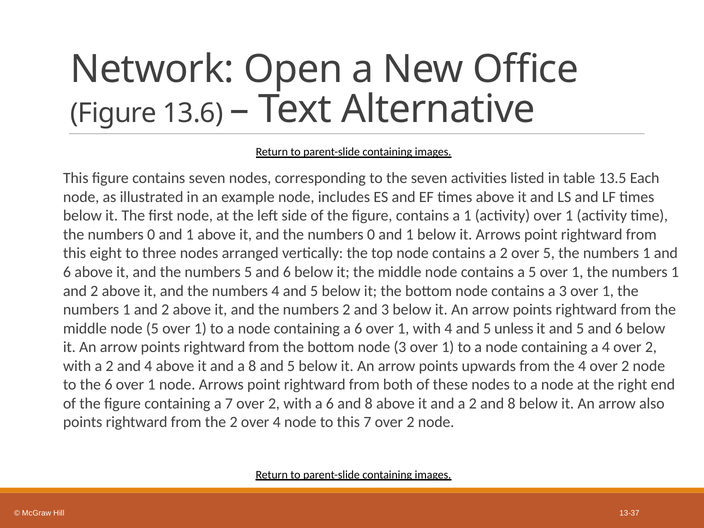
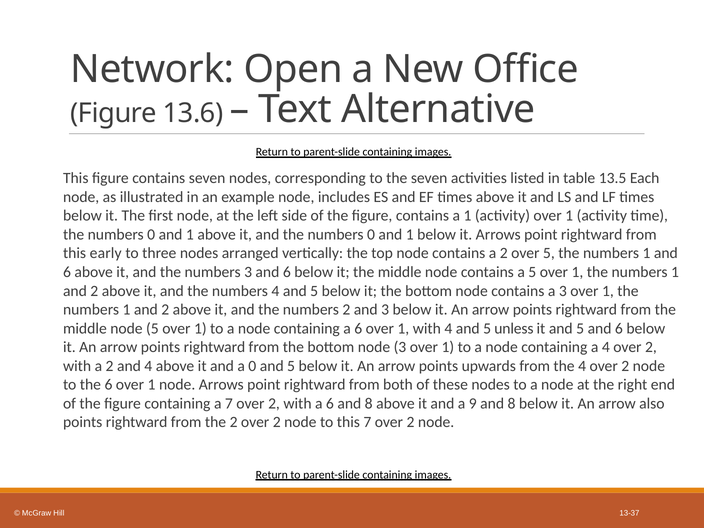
eight: eight -> early (106, 253)
numbers 5: 5 -> 3 (248, 272)
a 8: 8 -> 0 (252, 366)
and a 2: 2 -> 9 (473, 403)
2 over 4: 4 -> 2 (277, 422)
